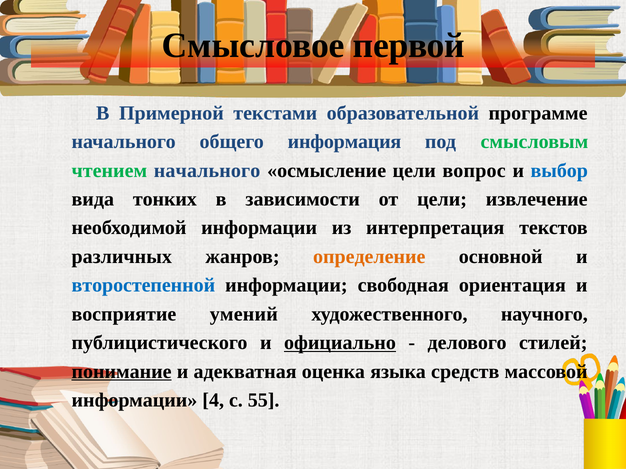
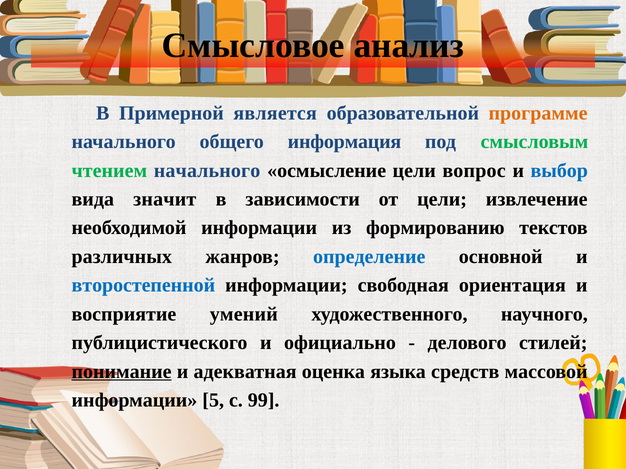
первой: первой -> анализ (409, 46)
текстами: текстами -> является (275, 113)
программе colour: black -> orange (538, 113)
тонких: тонких -> значит (165, 199)
интерпретация: интерпретация -> формированию (435, 228)
определение colour: orange -> blue (369, 257)
официально underline: present -> none (340, 343)
4: 4 -> 5 (213, 401)
55: 55 -> 99 (264, 401)
